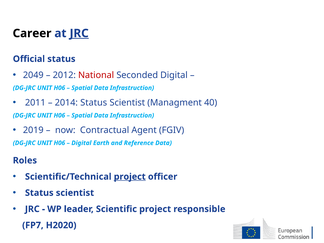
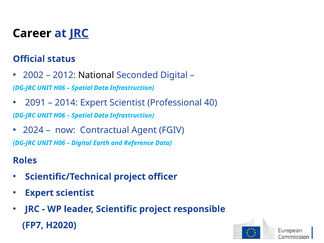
2049: 2049 -> 2002 (33, 75)
National colour: red -> black (96, 75)
2011: 2011 -> 2091 (35, 103)
2014 Status: Status -> Expert (94, 103)
Managment: Managment -> Professional (175, 103)
2019: 2019 -> 2024 (33, 130)
project underline: present -> none (130, 177)
Status: Status -> Expert (39, 193)
